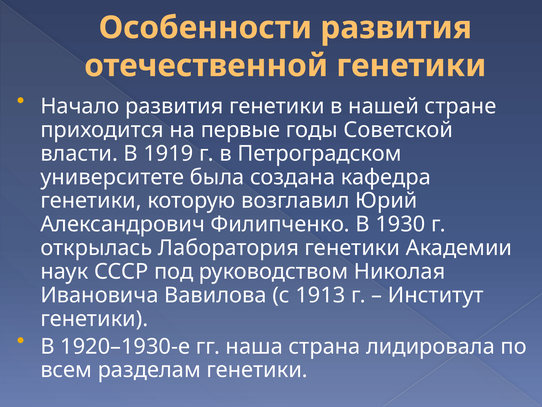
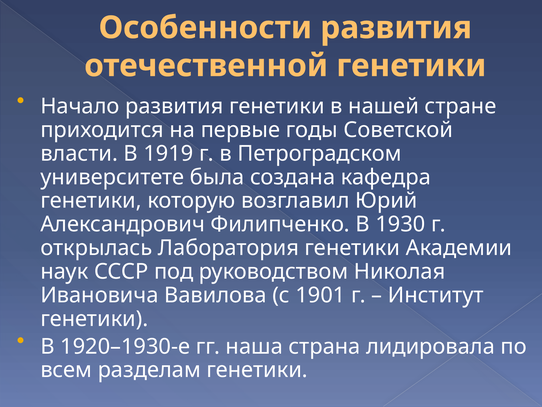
1913: 1913 -> 1901 (320, 295)
